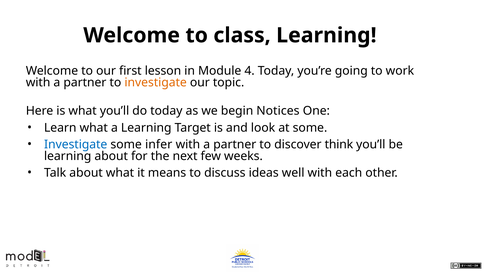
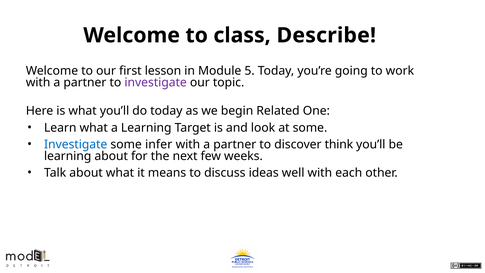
class Learning: Learning -> Describe (326, 35)
4: 4 -> 5 (250, 71)
investigate colour: orange -> purple (156, 83)
Notices: Notices -> Related (278, 111)
